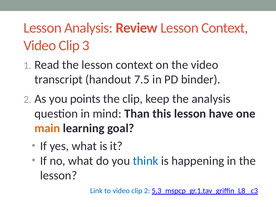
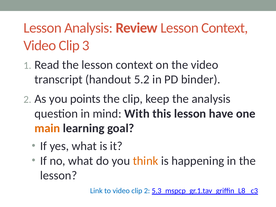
7.5: 7.5 -> 5.2 (142, 80)
Than: Than -> With (137, 114)
think colour: blue -> orange (146, 161)
